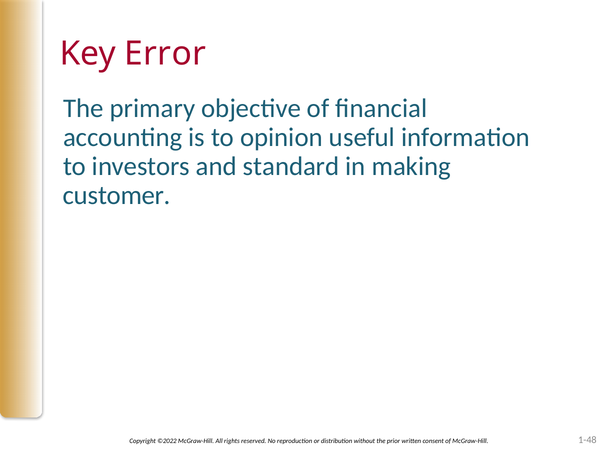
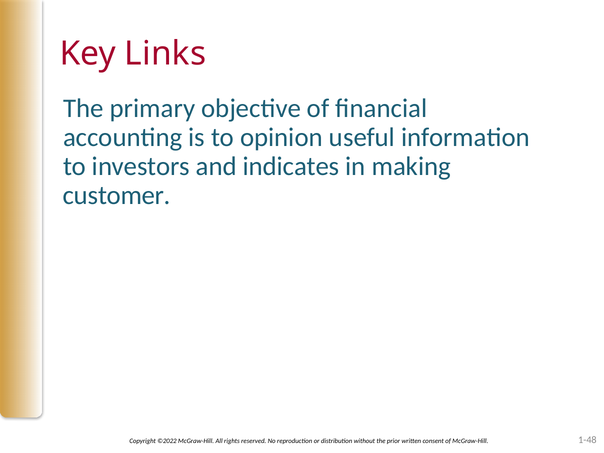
Error: Error -> Links (165, 54)
standard: standard -> indicates (291, 166)
